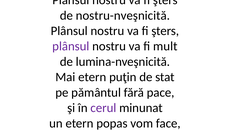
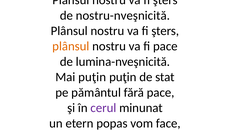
plânsul colour: purple -> orange (71, 46)
fi mult: mult -> pace (165, 46)
Mai etern: etern -> puţin (92, 77)
